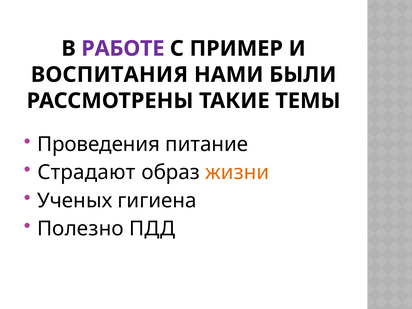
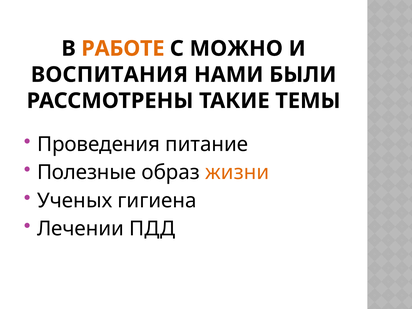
РАБОТЕ colour: purple -> orange (123, 49)
ПРИМЕР: ПРИМЕР -> МОЖНО (236, 49)
Страдают: Страдают -> Полезные (87, 173)
Полезно: Полезно -> Лечении (81, 229)
